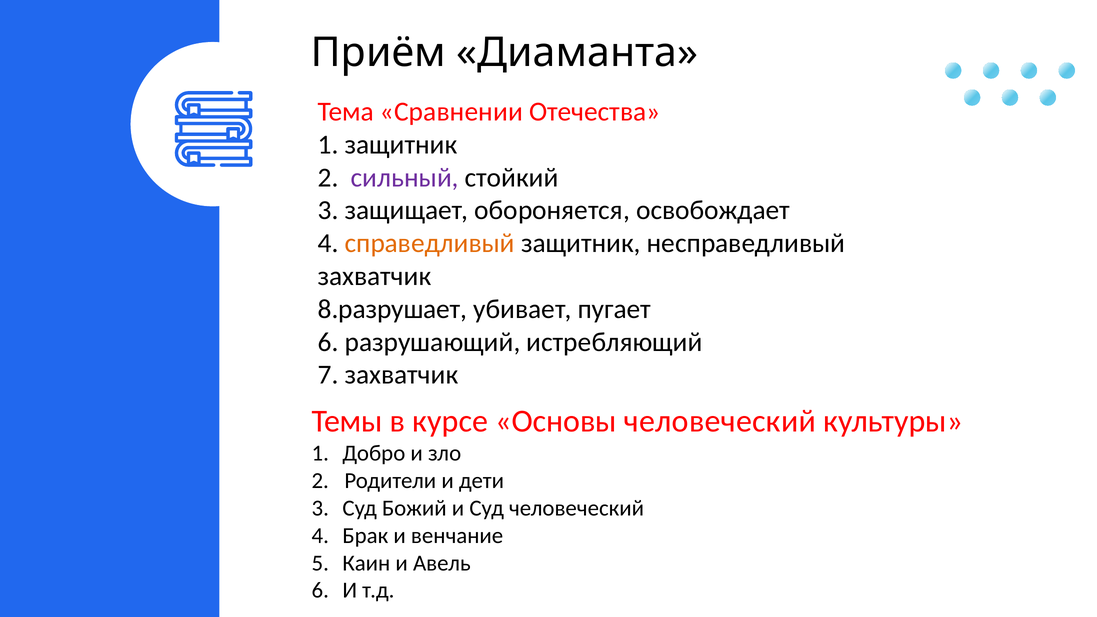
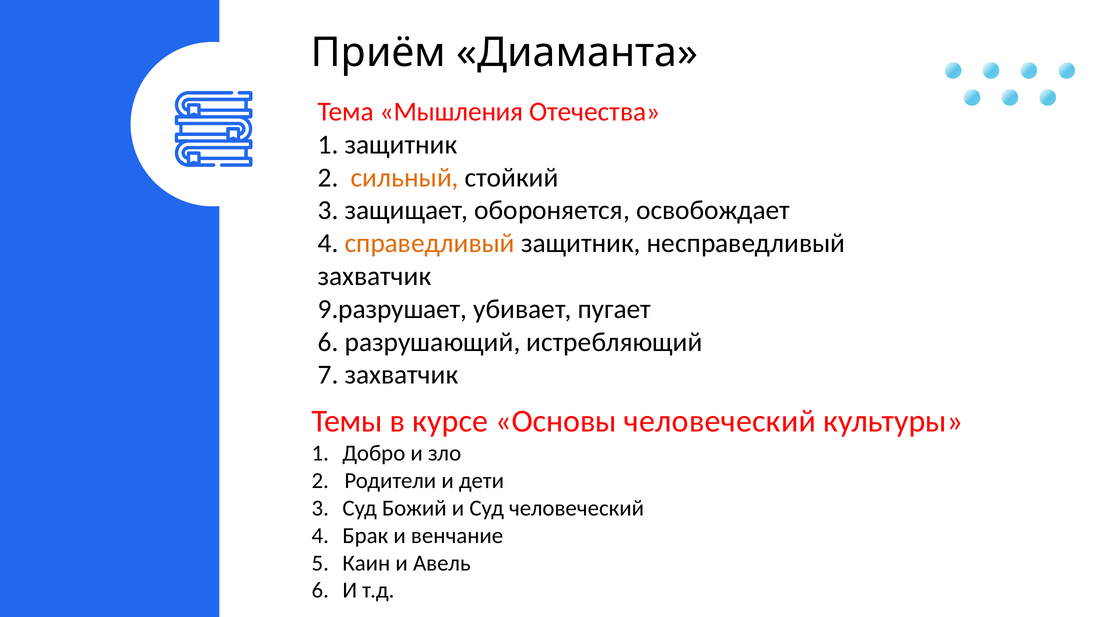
Сравнении: Сравнении -> Мышления (452, 112)
сильный colour: purple -> orange (405, 177)
8.разрушает: 8.разрушает -> 9.разрушает (393, 309)
